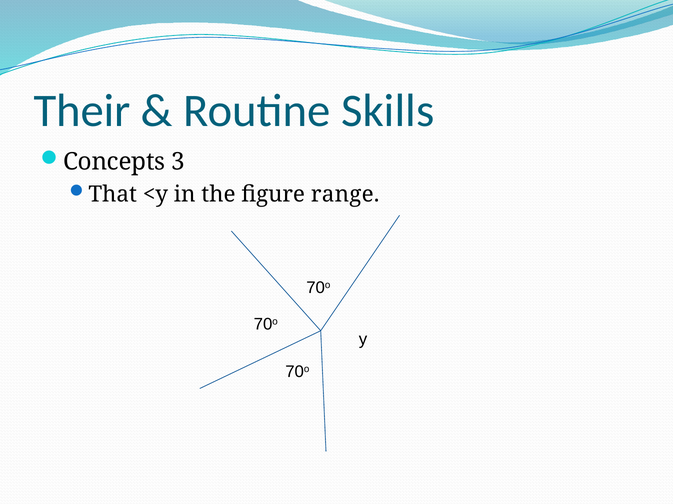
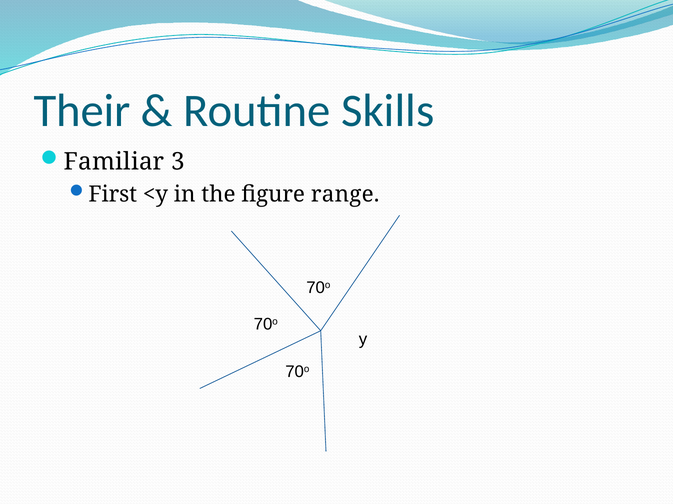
Concepts: Concepts -> Familiar (114, 162)
That: That -> First (113, 194)
